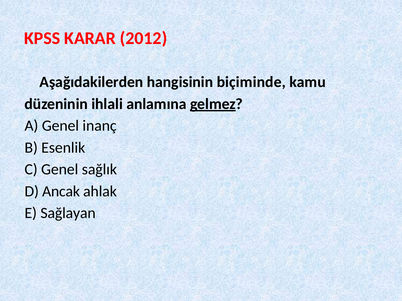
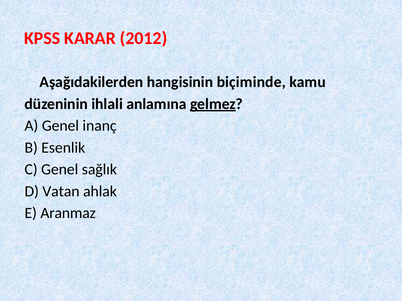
Ancak: Ancak -> Vatan (61, 192)
Sağlayan: Sağlayan -> Aranmaz (68, 213)
